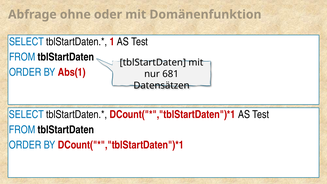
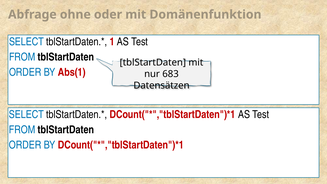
681: 681 -> 683 (171, 74)
